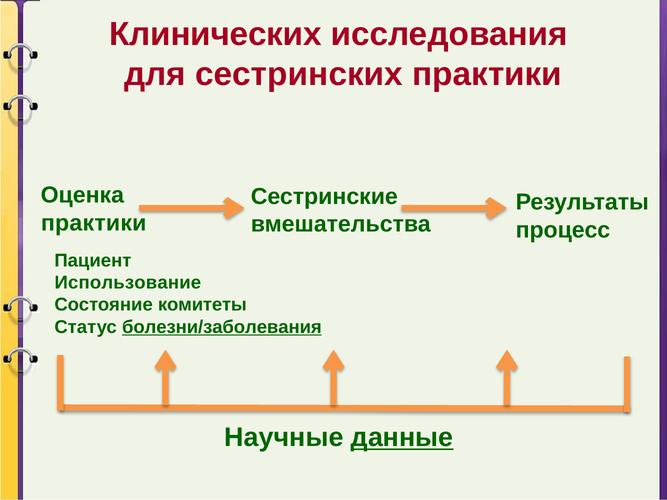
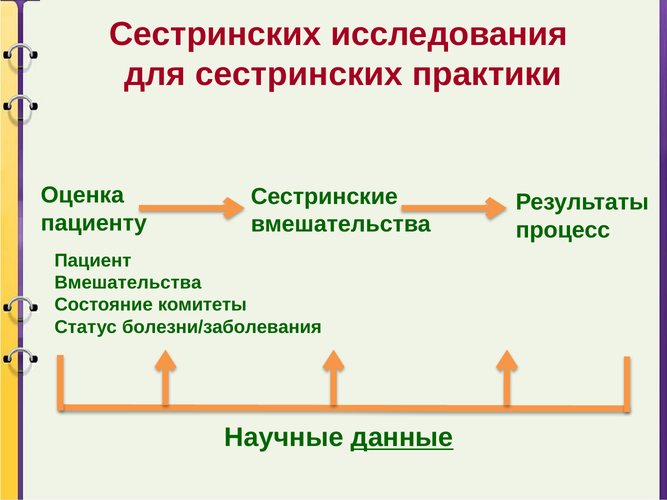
Клинических: Клинических -> Сестринских (215, 34)
практики: практики -> пациенту (94, 223)
Использование: Использование -> Вмешательства (128, 283)
болезни/заболевания underline: present -> none (222, 327)
